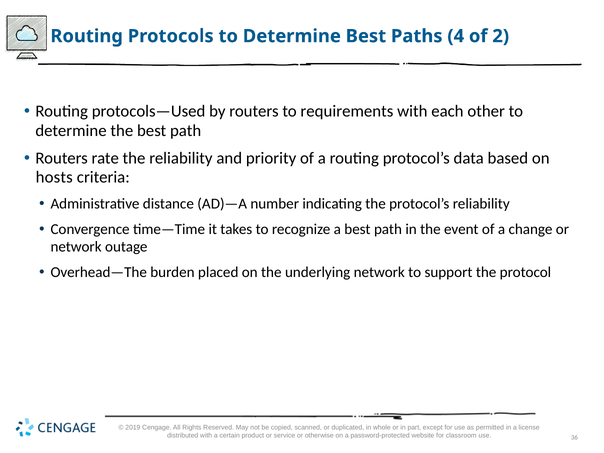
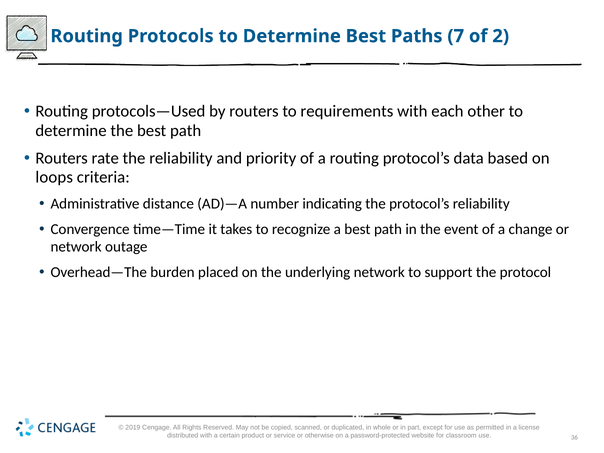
4: 4 -> 7 (456, 36)
hosts: hosts -> loops (54, 177)
